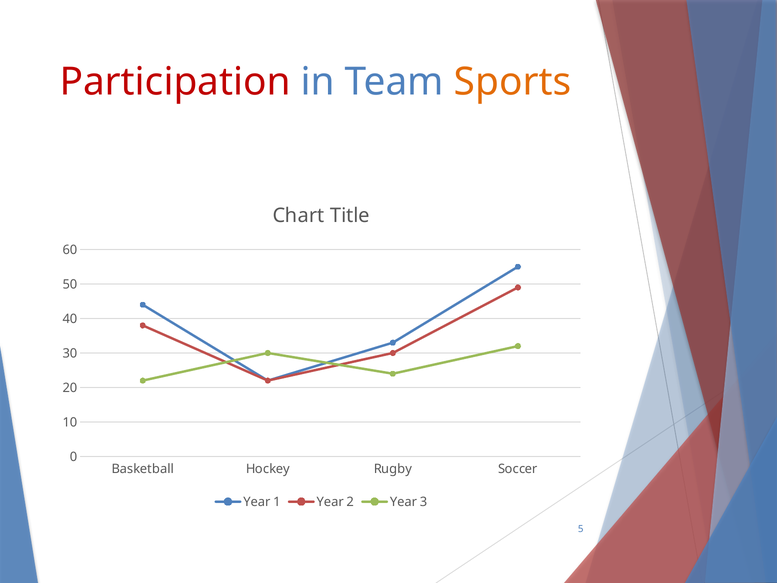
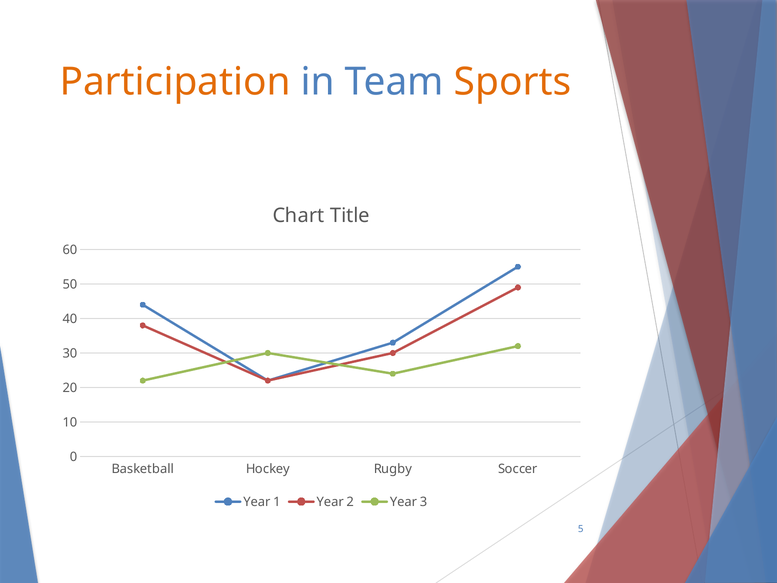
Participation colour: red -> orange (175, 82)
